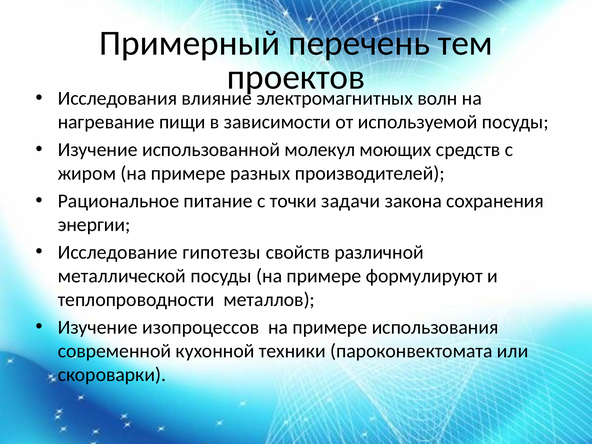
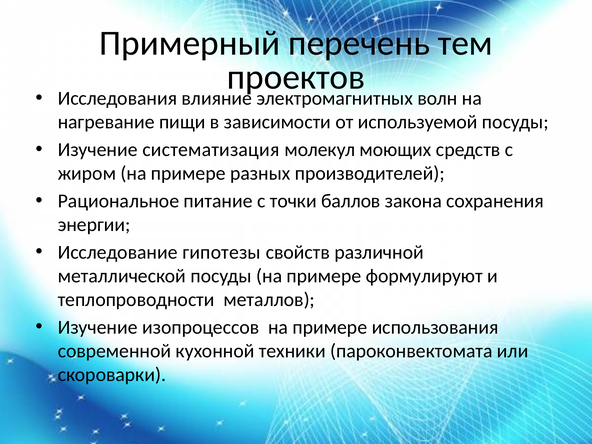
использованной: использованной -> систематизация (211, 150)
задачи: задачи -> баллов (351, 201)
